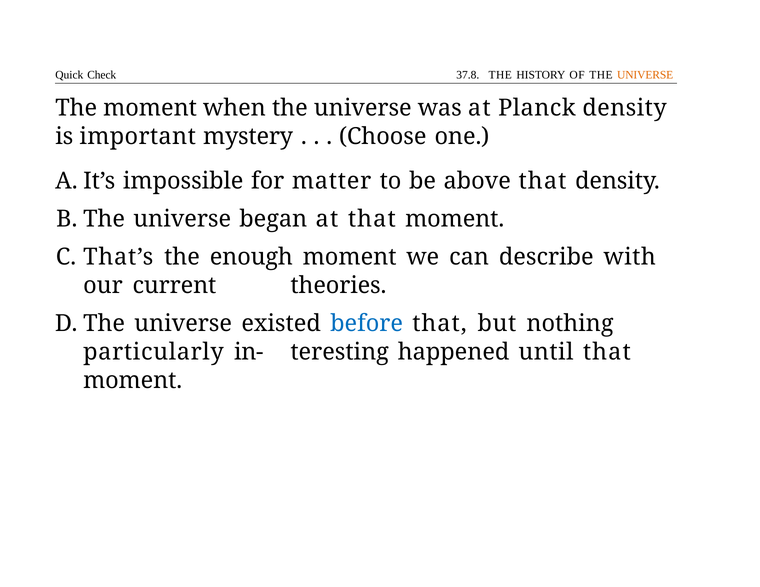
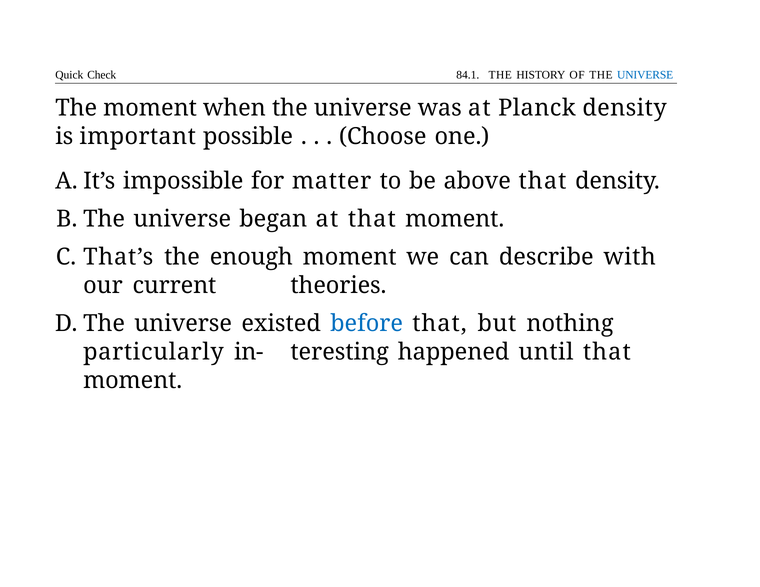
37.8: 37.8 -> 84.1 (468, 75)
UNIVERSE colour: orange -> blue (645, 75)
mystery: mystery -> possible (248, 137)
